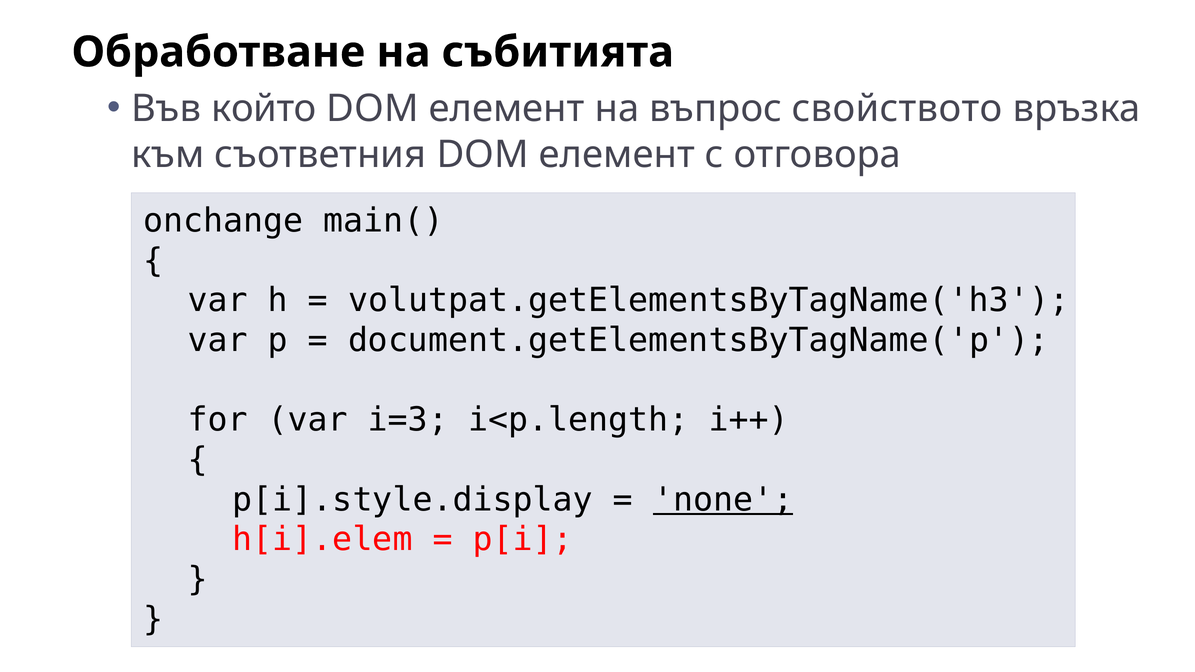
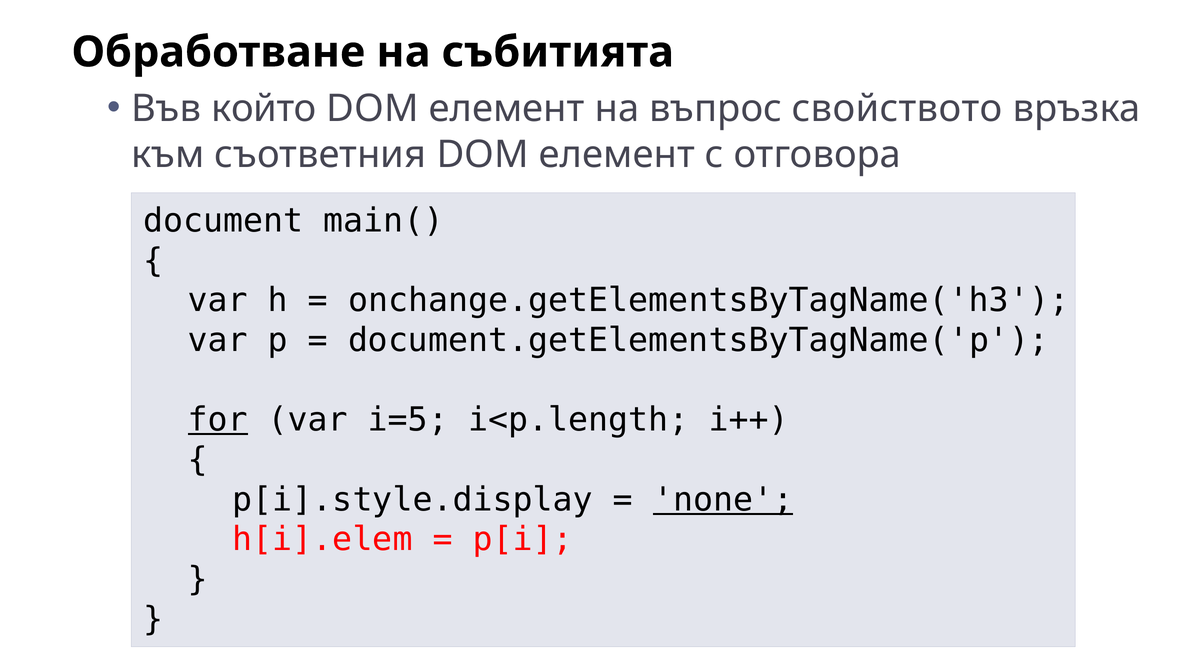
onchange: onchange -> document (223, 221)
volutpat.getElementsByTagName('h3: volutpat.getElementsByTagName('h3 -> onchange.getElementsByTagName('h3 (709, 300)
for underline: none -> present (218, 420)
i=3: i=3 -> i=5 (408, 420)
